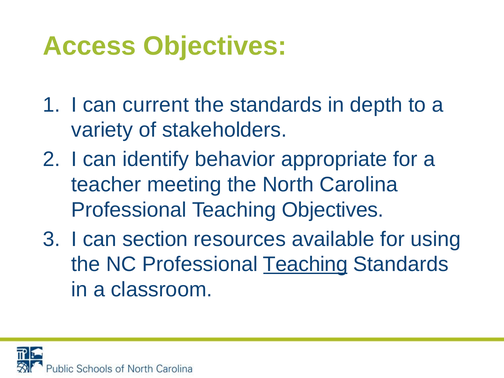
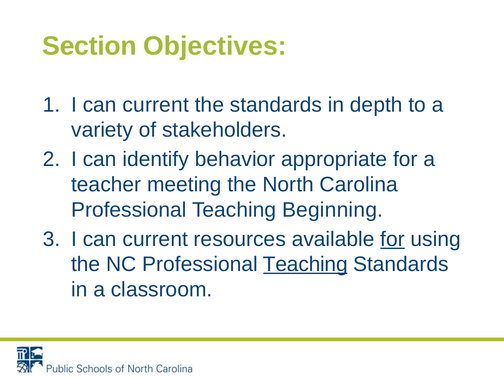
Access: Access -> Section (90, 46)
Teaching Objectives: Objectives -> Beginning (333, 210)
section: section -> current (155, 239)
for underline: none -> present (393, 239)
